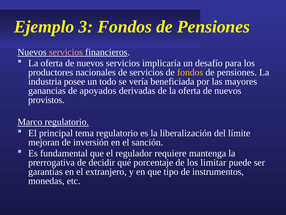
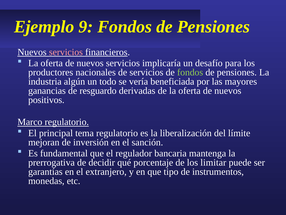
3: 3 -> 9 (86, 27)
fondos colour: yellow -> light green (190, 72)
posee: posee -> algún (74, 81)
apoyados: apoyados -> resguardo (98, 91)
provistos: provistos -> positivos (46, 100)
requiere: requiere -> bancaria (170, 153)
